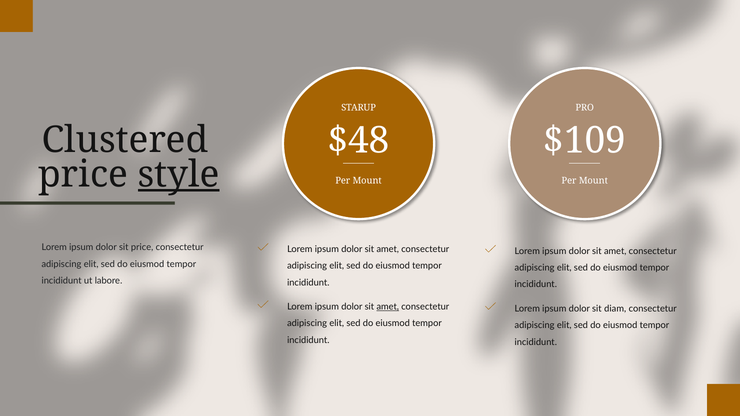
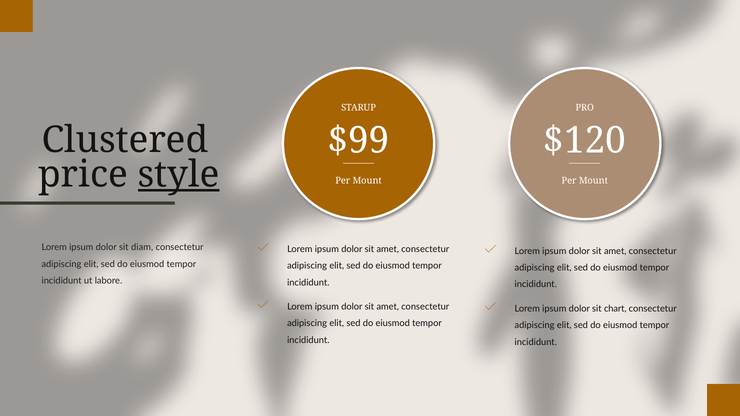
$48: $48 -> $99 (359, 141)
$109: $109 -> $120 (585, 141)
sit price: price -> diam (142, 247)
amet underline: present -> none (388, 307)
diam: diam -> chart (615, 309)
